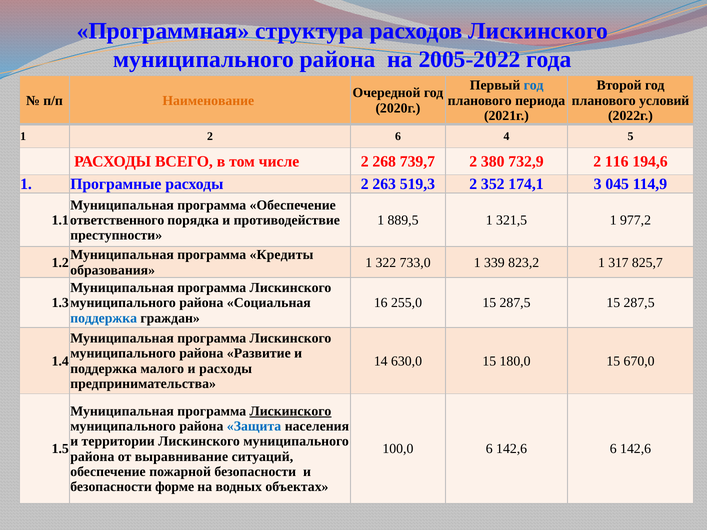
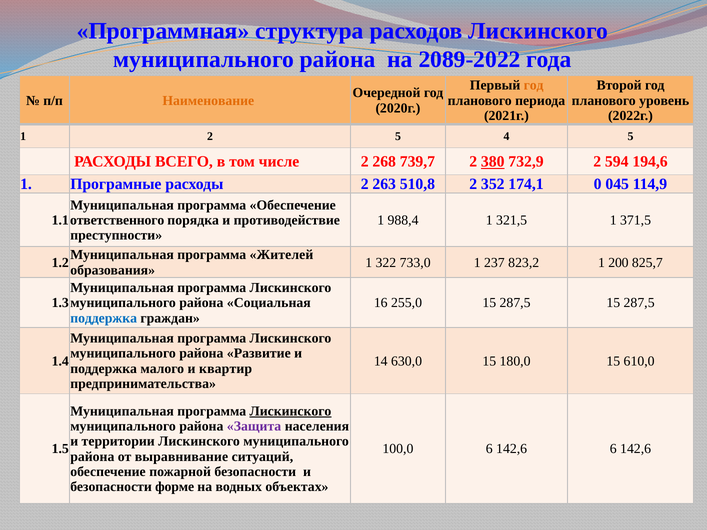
2005-2022: 2005-2022 -> 2089-2022 (470, 59)
год colour: blue -> orange (534, 85)
условий: условий -> уровень (664, 101)
2 6: 6 -> 5 (398, 136)
380 underline: none -> present (493, 162)
116: 116 -> 594 (617, 162)
519,3: 519,3 -> 510,8 (417, 184)
3: 3 -> 0 (598, 184)
889,5: 889,5 -> 988,4 (403, 220)
977,2: 977,2 -> 371,5 (636, 220)
Кредиты: Кредиты -> Жителей (281, 255)
339: 339 -> 237 (494, 263)
317: 317 -> 200 (618, 263)
670,0: 670,0 -> 610,0 (639, 361)
и расходы: расходы -> квартир (226, 369)
Защита colour: blue -> purple (254, 426)
